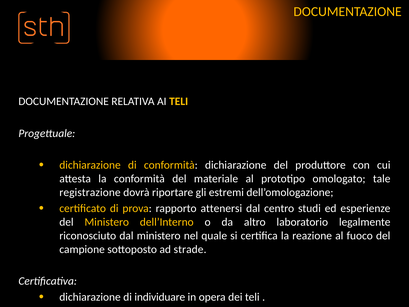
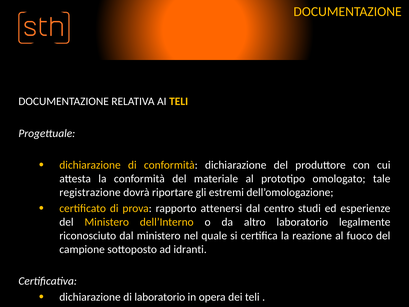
strade: strade -> idranti (190, 249)
di individuare: individuare -> laboratorio (160, 297)
